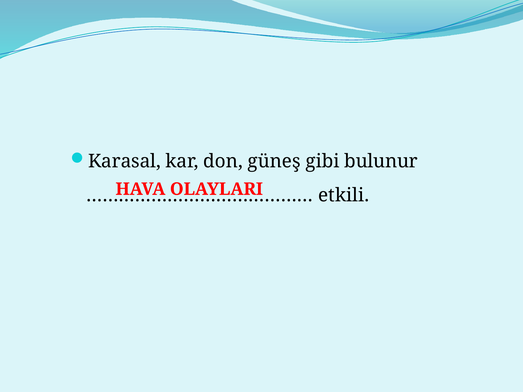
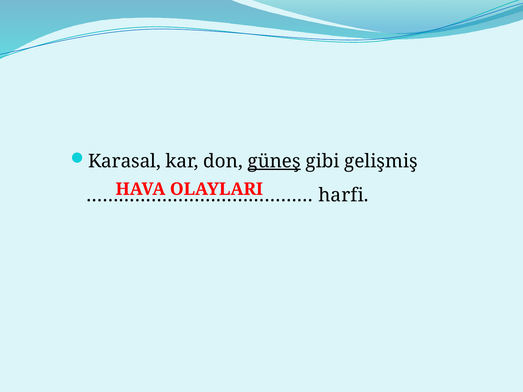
güneş underline: none -> present (274, 161)
bulunur: bulunur -> gelişmiş (381, 161)
etkili: etkili -> harfi (344, 195)
